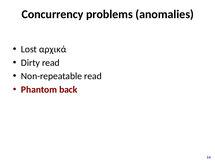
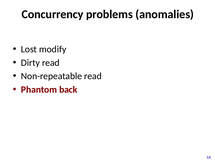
αρχικά: αρχικά -> modify (53, 49)
